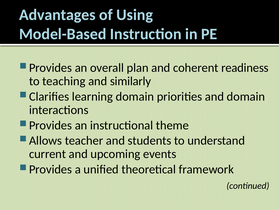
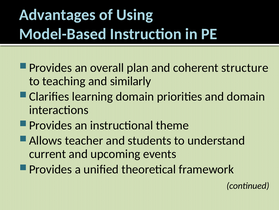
readiness: readiness -> structure (245, 68)
